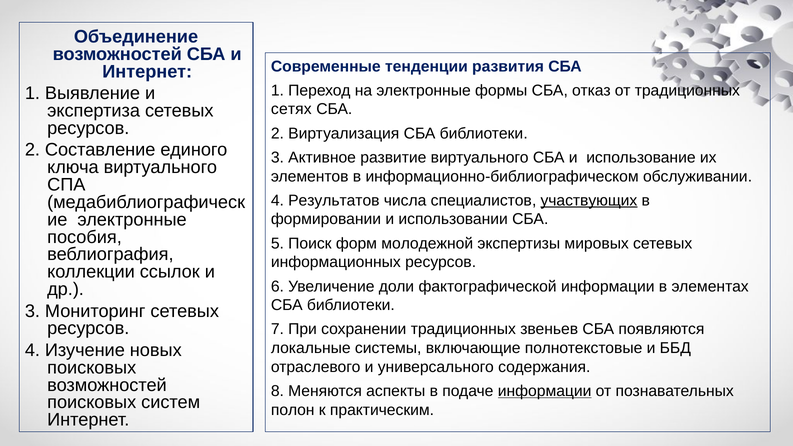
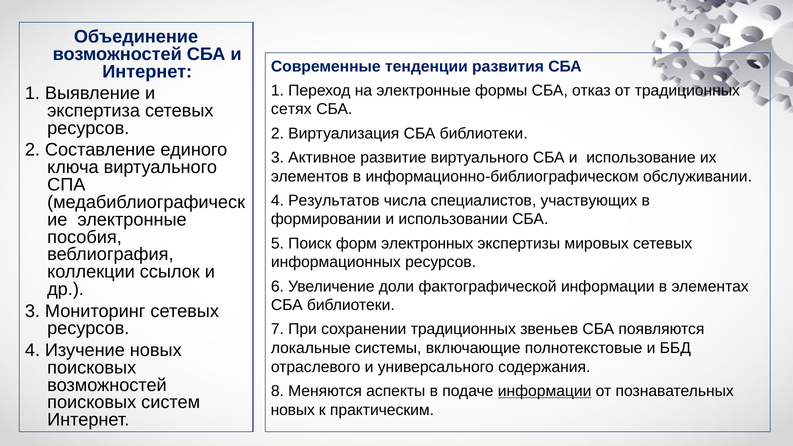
участвующих underline: present -> none (589, 200)
молодежной: молодежной -> электронных (427, 243)
полон: полон -> новых (293, 410)
